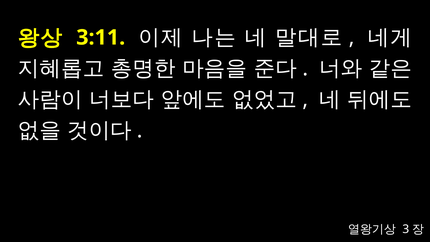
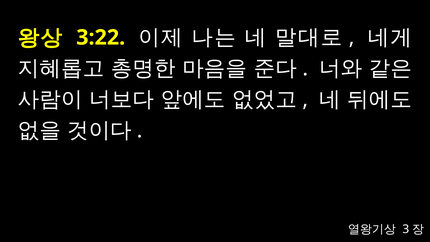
3:11: 3:11 -> 3:22 (101, 37)
